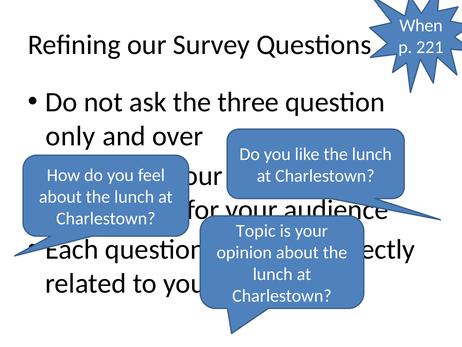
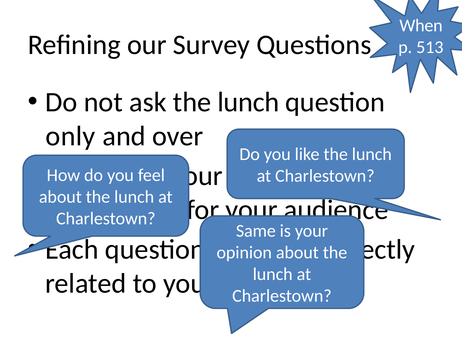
221: 221 -> 513 (430, 47)
ask the three: three -> lunch (248, 102)
Topic: Topic -> Same (256, 231)
